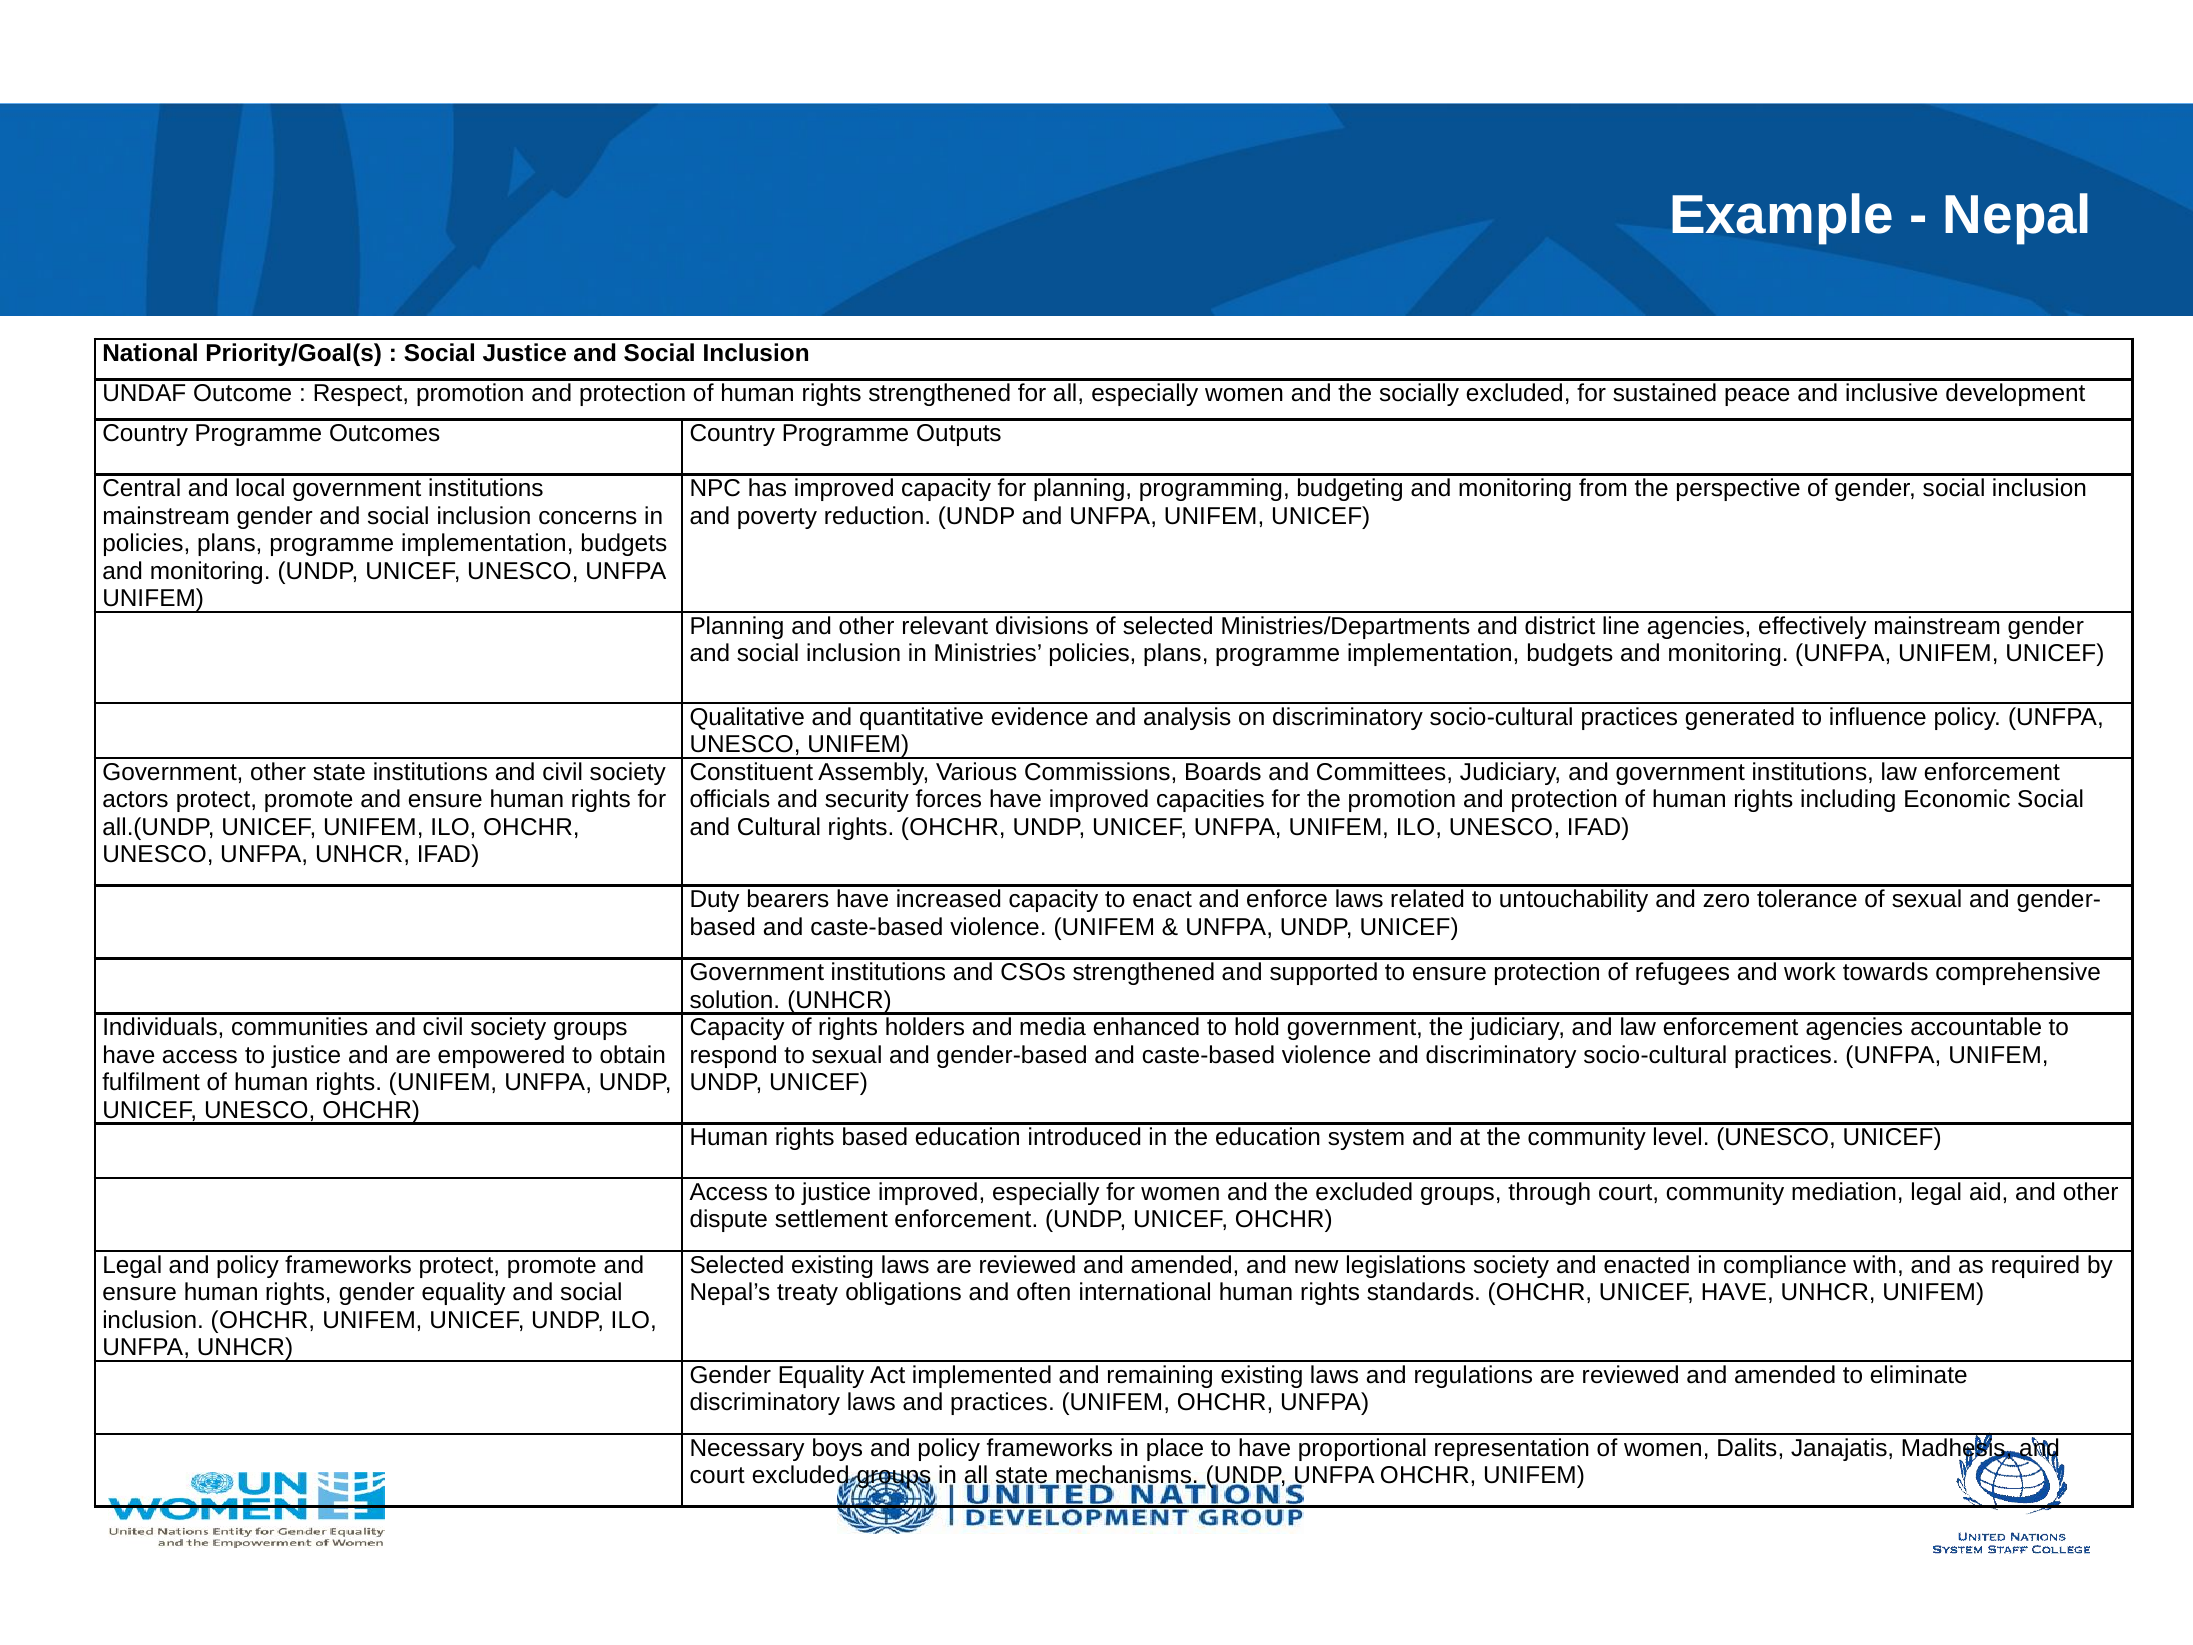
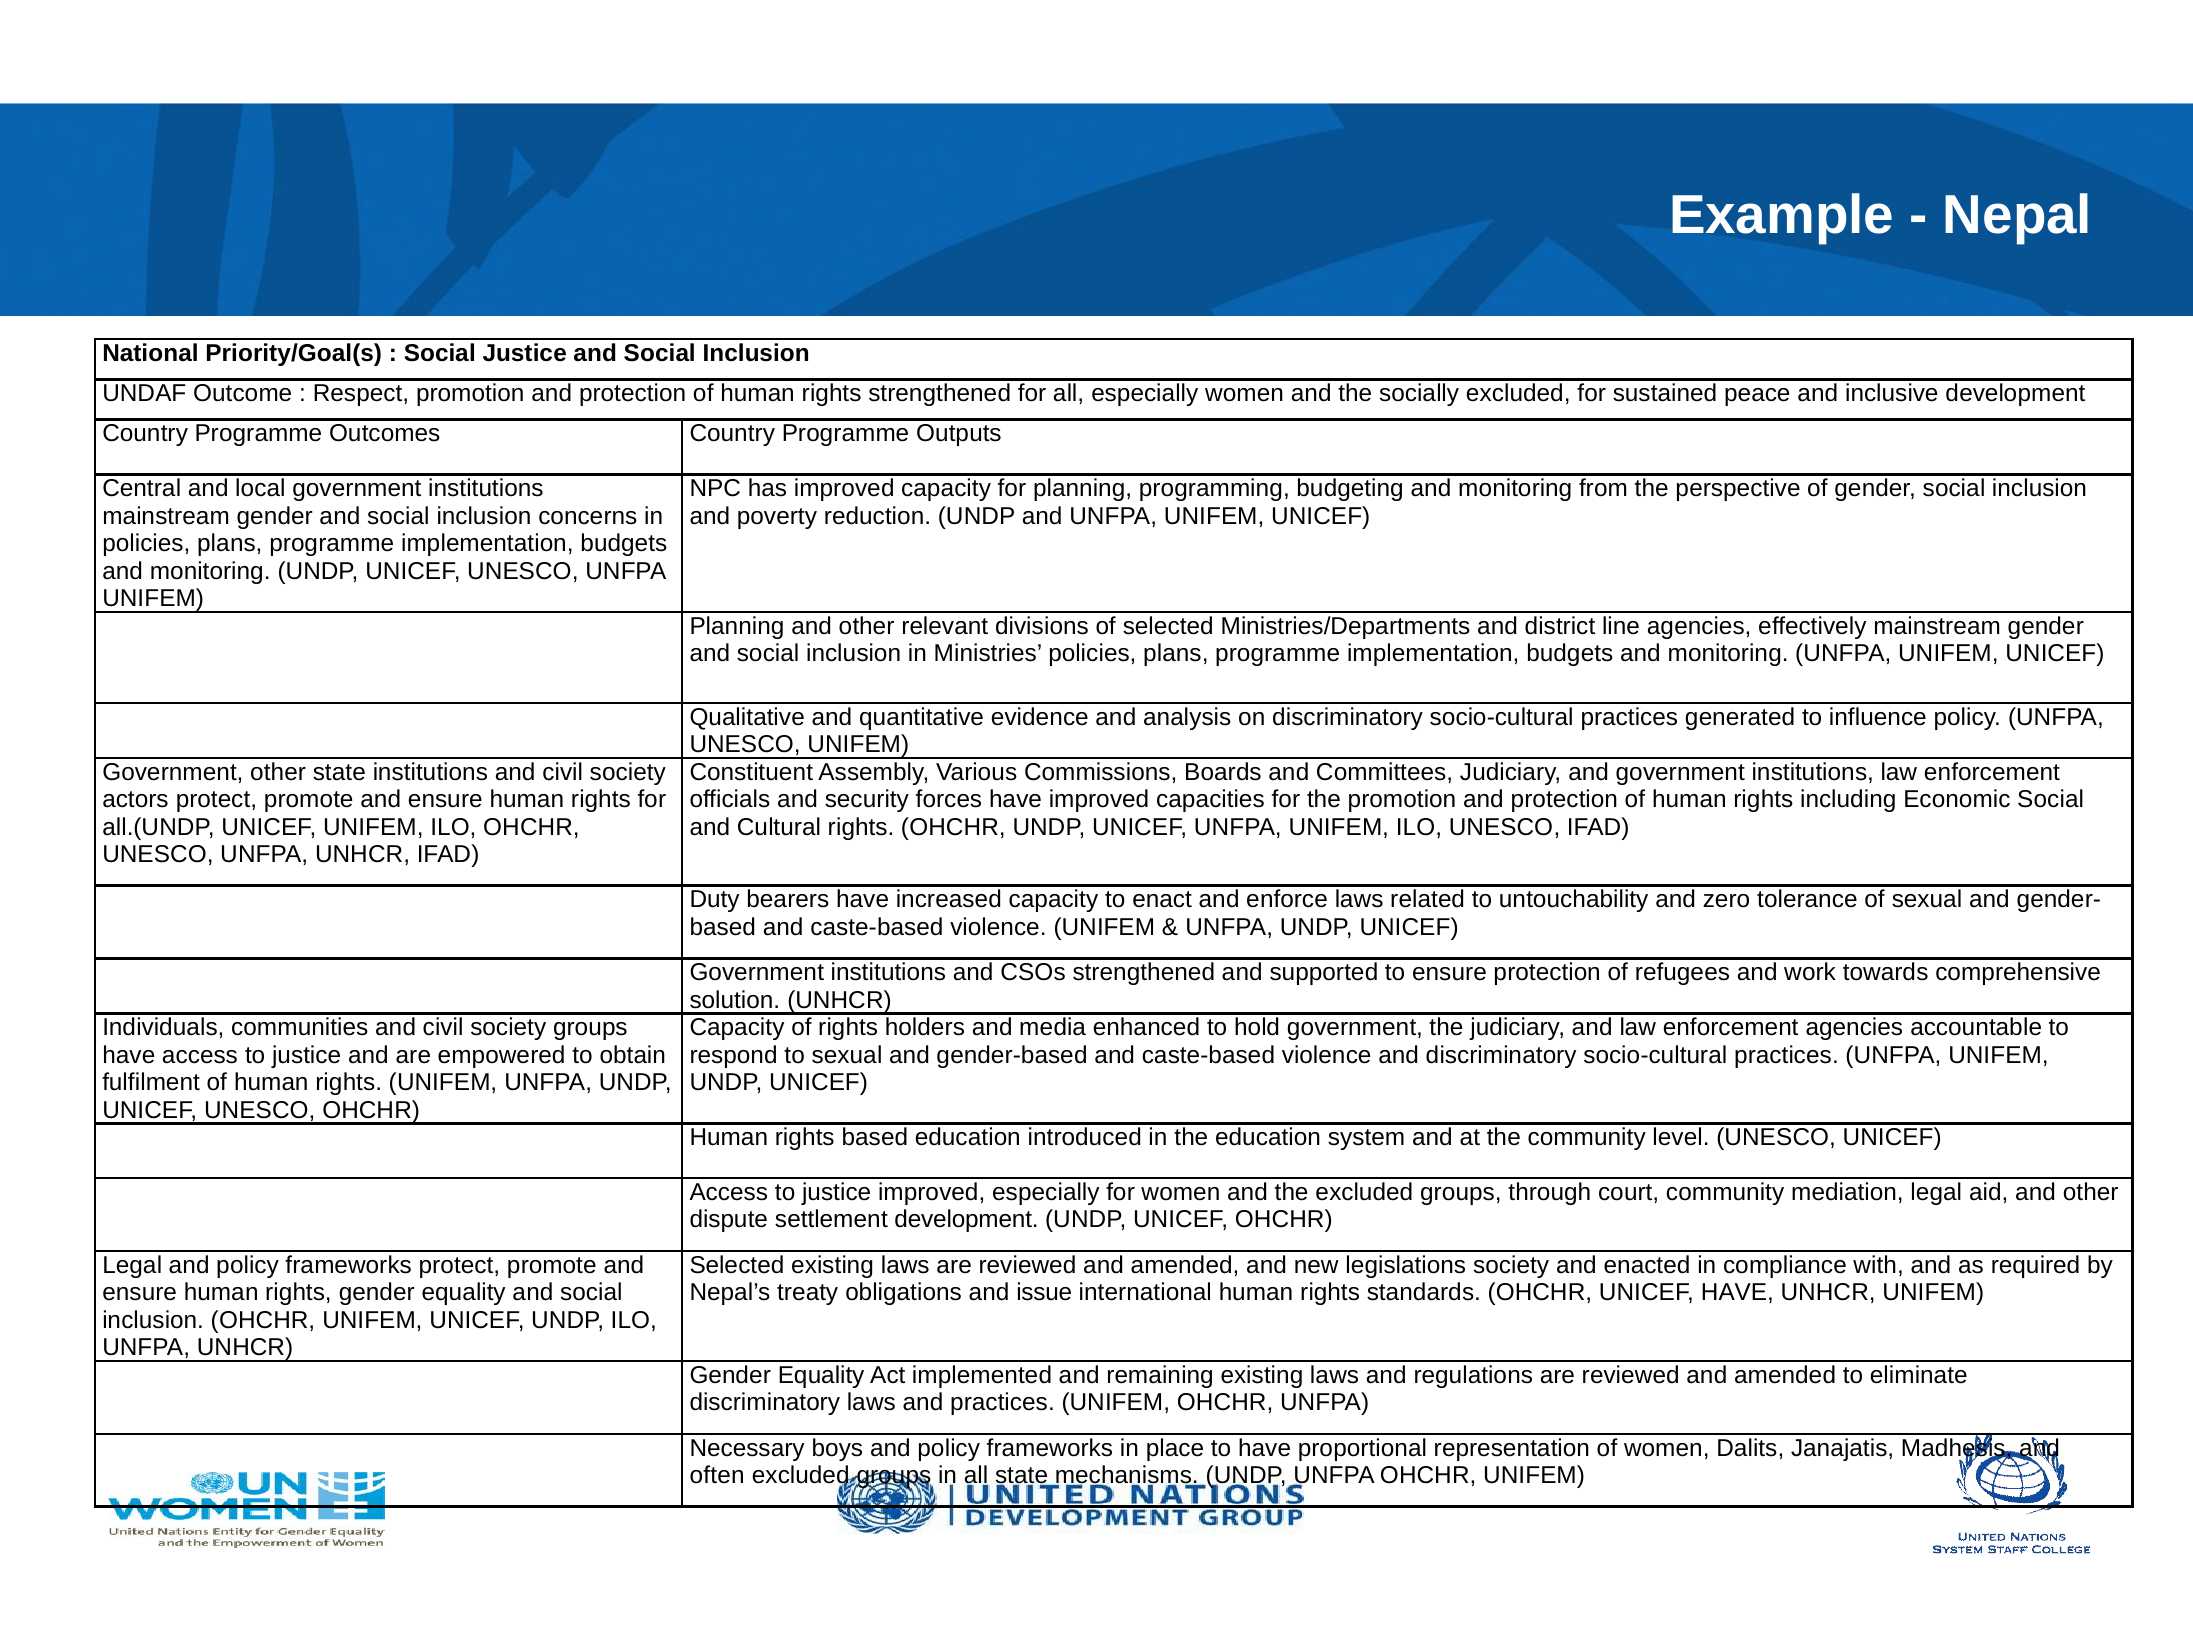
settlement enforcement: enforcement -> development (967, 1220)
often: often -> issue (1044, 1293)
court: court -> often (717, 1475)
